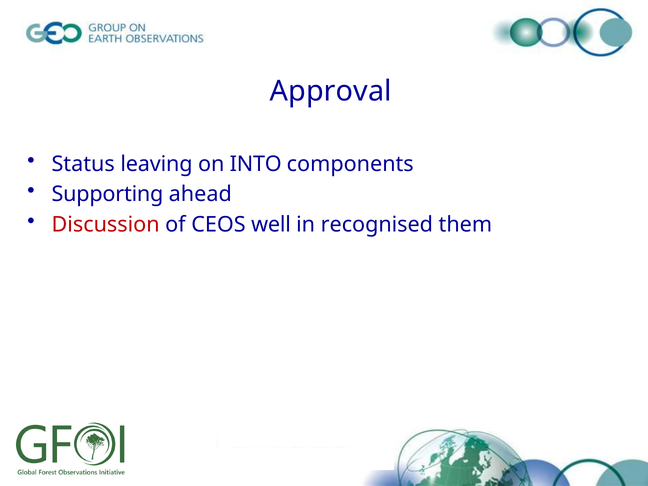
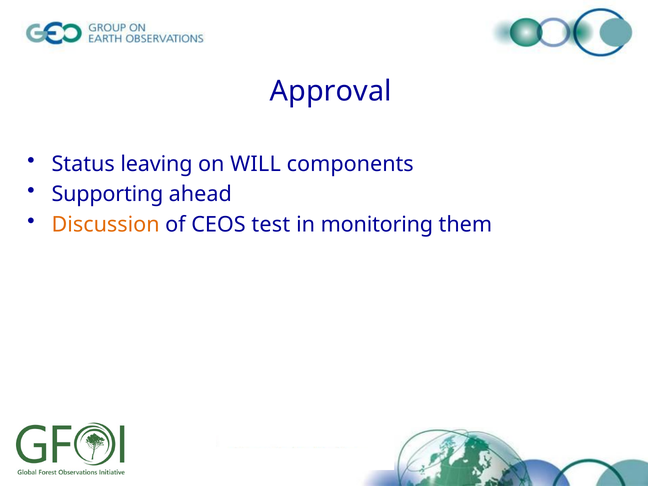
INTO: INTO -> WILL (255, 164)
Discussion colour: red -> orange (106, 225)
well: well -> test (271, 225)
recognised: recognised -> monitoring (377, 225)
